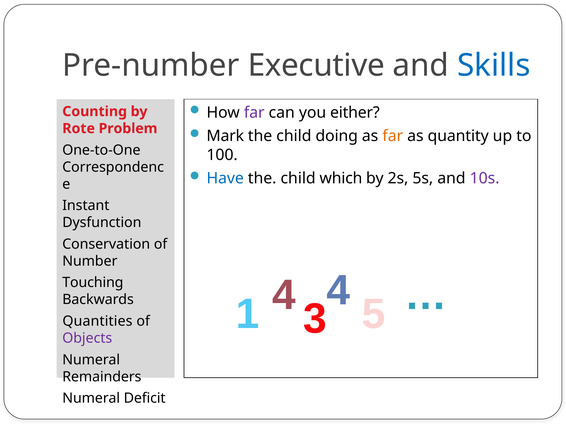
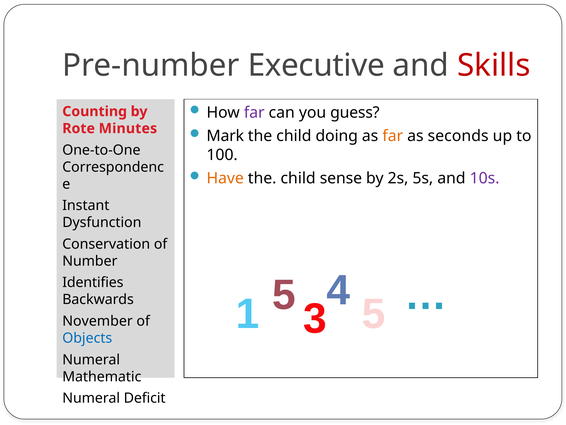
Skills colour: blue -> red (494, 65)
either: either -> guess (355, 112)
Problem: Problem -> Minutes (128, 128)
quantity: quantity -> seconds (458, 136)
Have colour: blue -> orange (225, 178)
which: which -> sense (341, 178)
Touching: Touching -> Identifies (93, 282)
1 4: 4 -> 5 (284, 295)
Quantities: Quantities -> November (98, 321)
Objects colour: purple -> blue (87, 338)
Remainders: Remainders -> Mathematic (102, 376)
